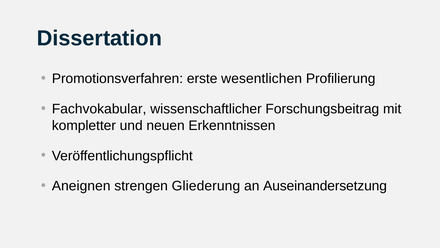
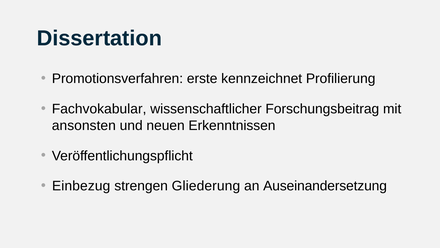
wesentlichen: wesentlichen -> kennzeichnet (262, 78)
kompletter: kompletter -> ansonsten (84, 125)
Aneignen: Aneignen -> Einbezug (81, 186)
